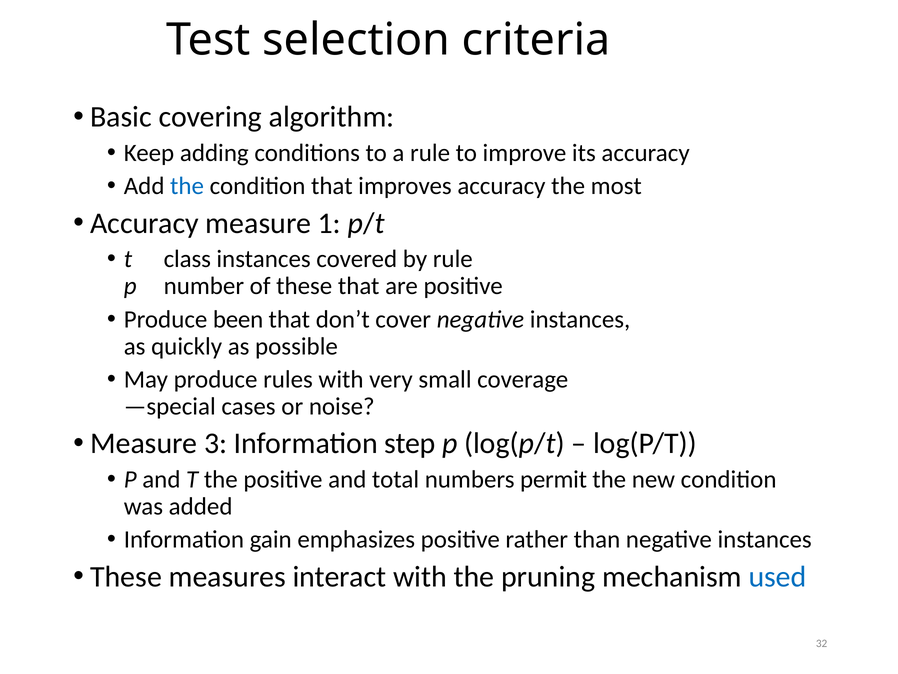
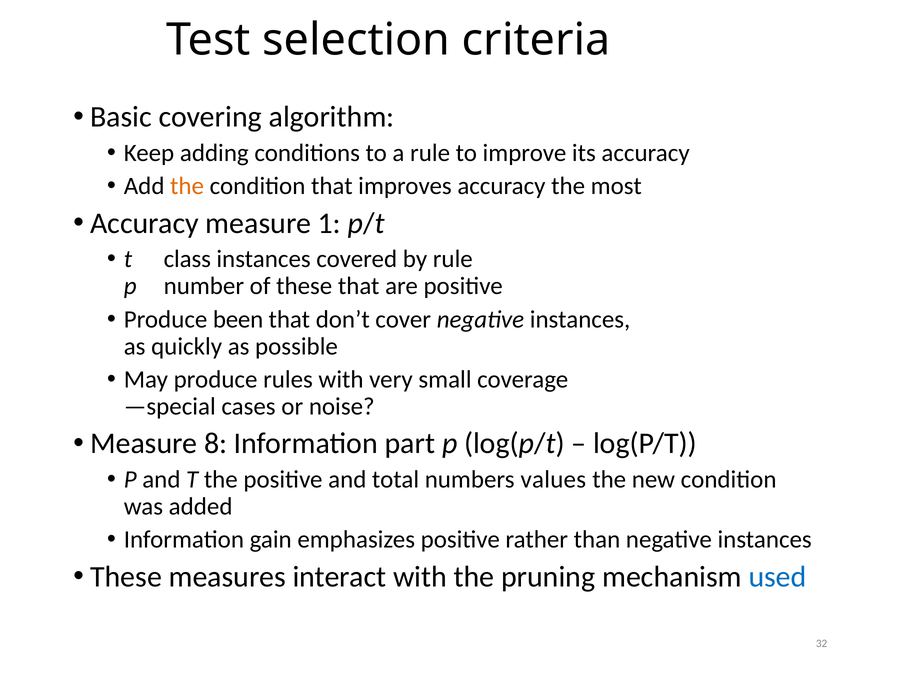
the colour: blue -> orange (187, 186)
3: 3 -> 8 (216, 443)
step: step -> part (410, 443)
permit: permit -> values (553, 479)
